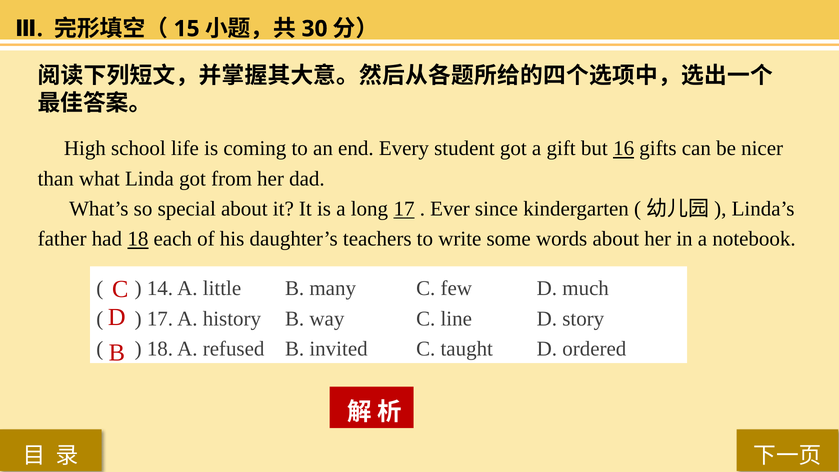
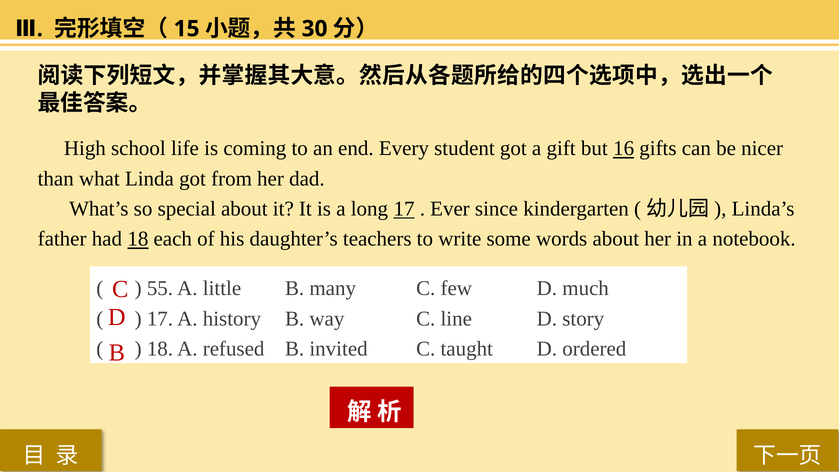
14: 14 -> 55 (160, 288)
